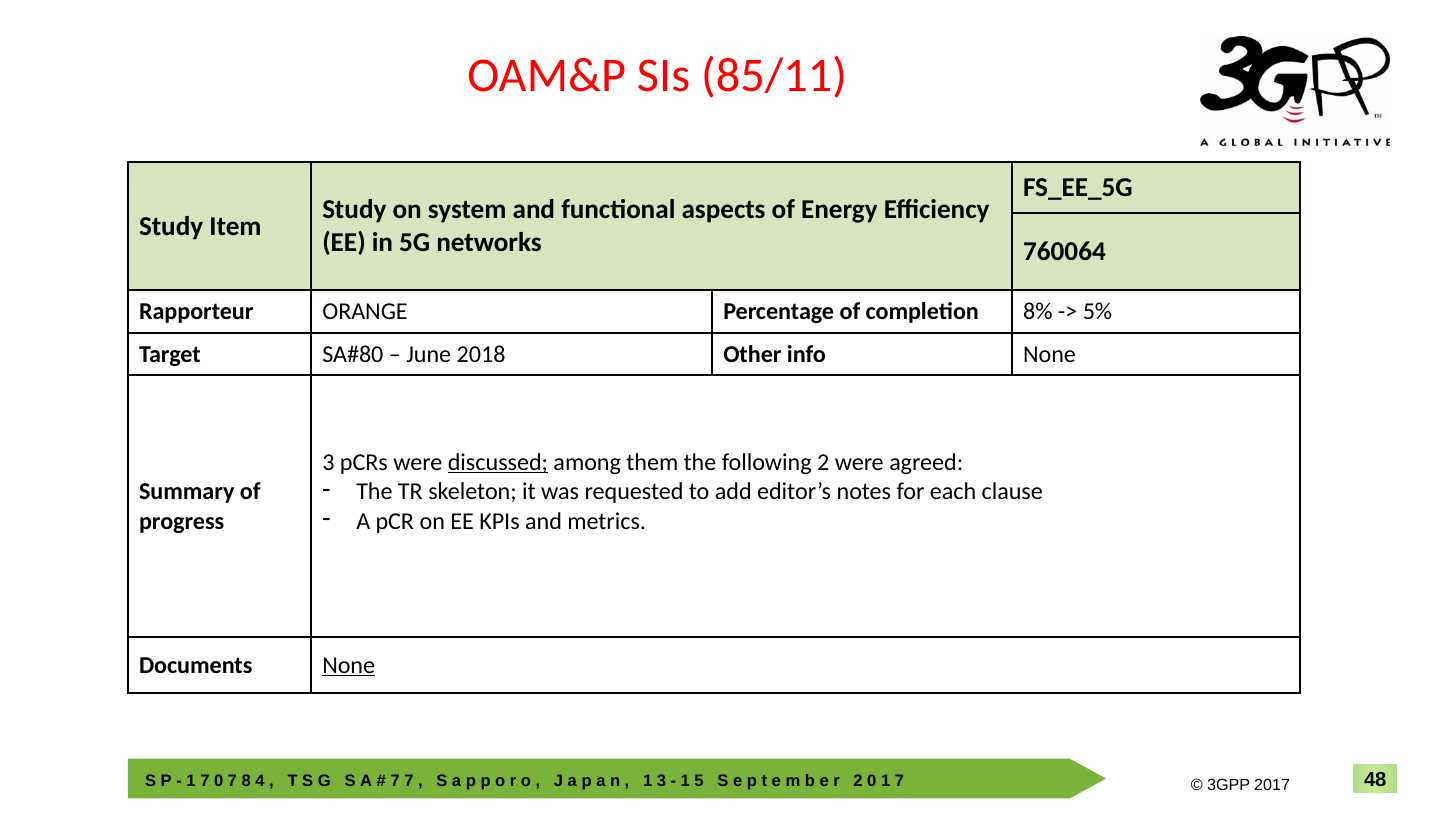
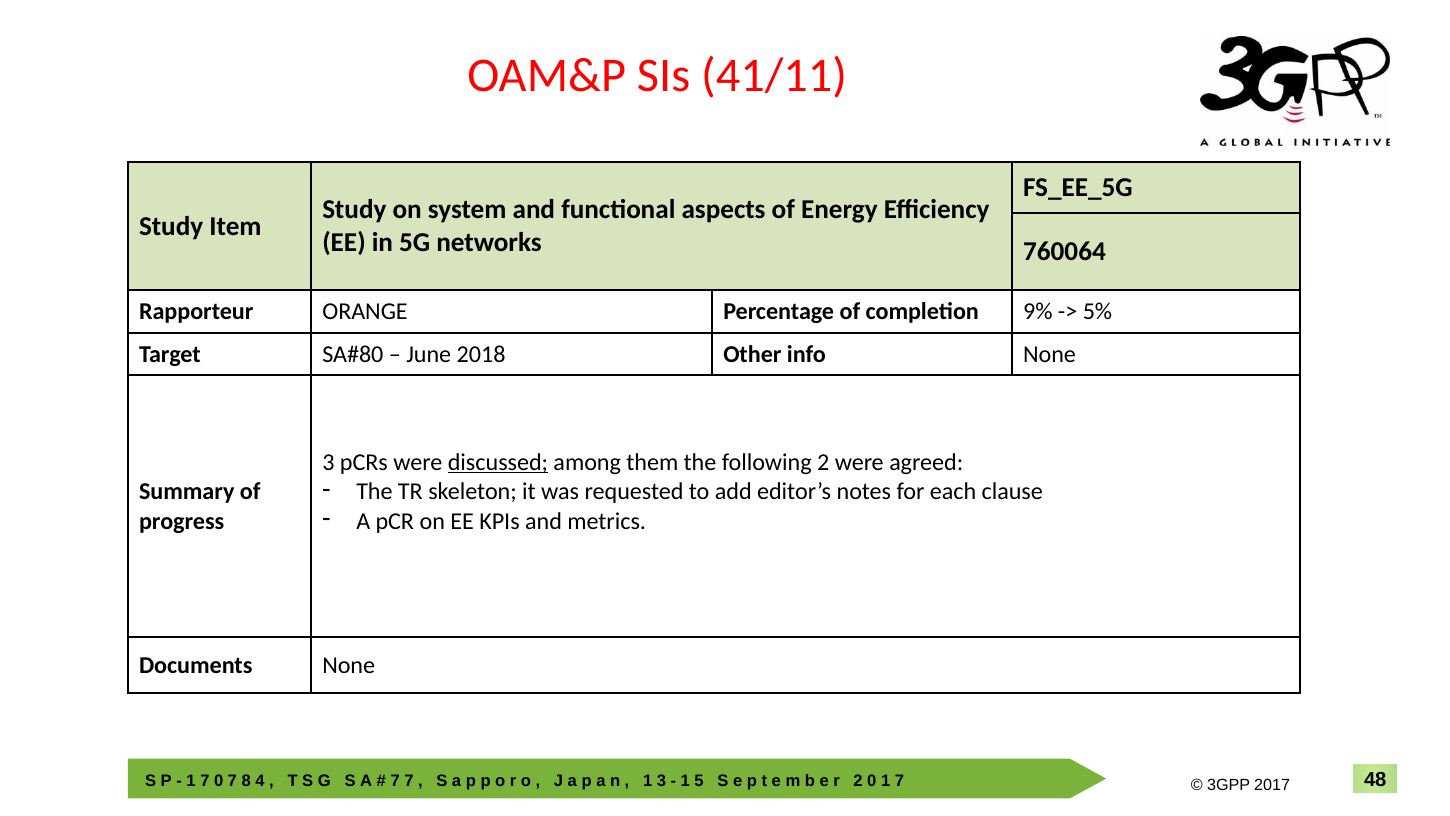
85/11: 85/11 -> 41/11 (774, 75)
8%: 8% -> 9% (1038, 312)
None underline: present -> none (349, 665)
